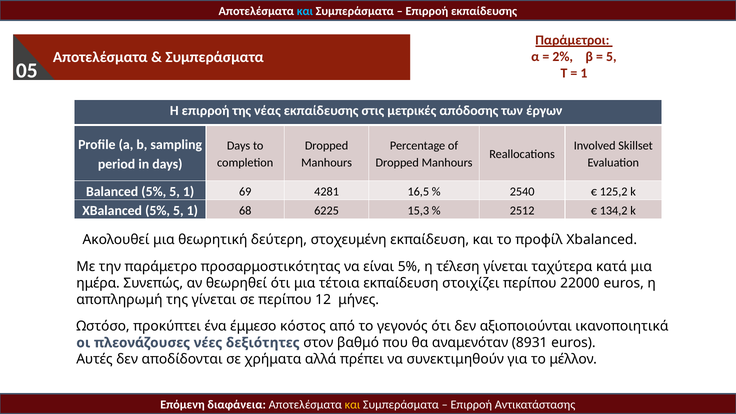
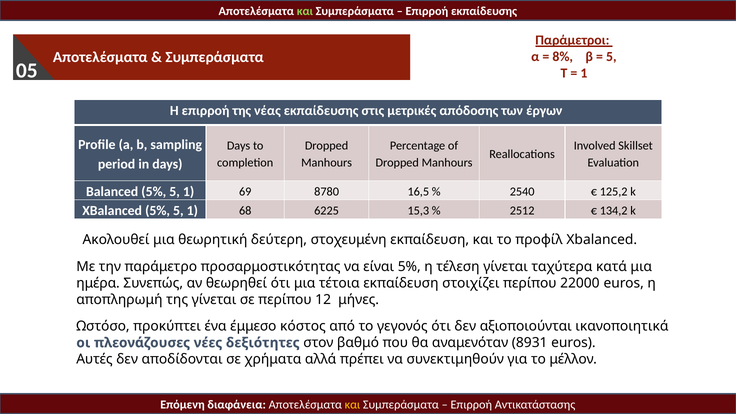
και colour: light blue -> light green (305, 11)
2%: 2% -> 8% (563, 57)
4281: 4281 -> 8780 (327, 192)
